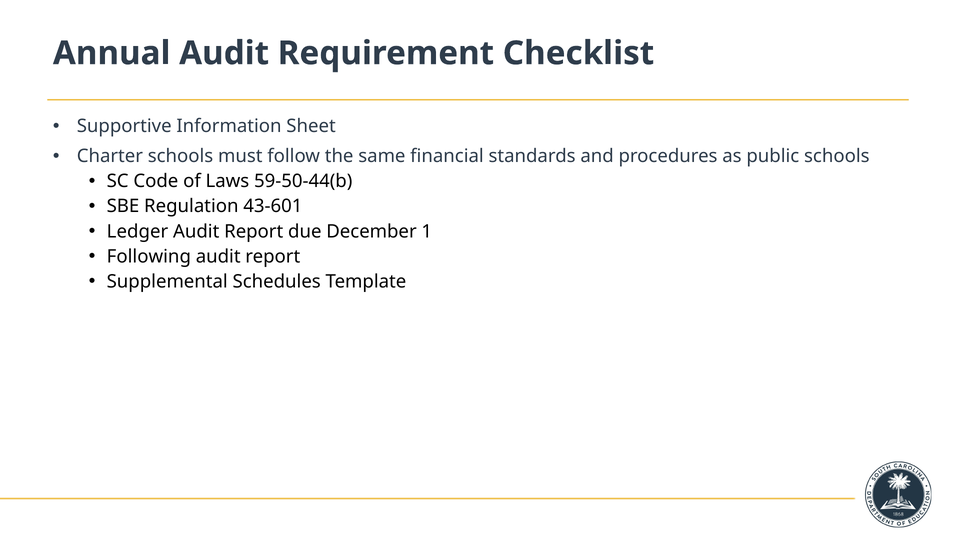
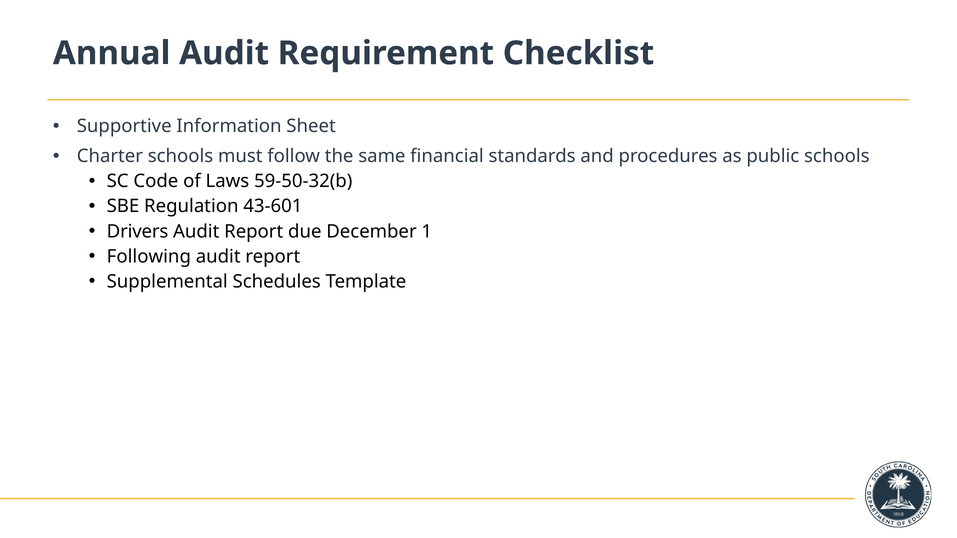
59-50-44(b: 59-50-44(b -> 59-50-32(b (303, 181)
Ledger: Ledger -> Drivers (138, 232)
